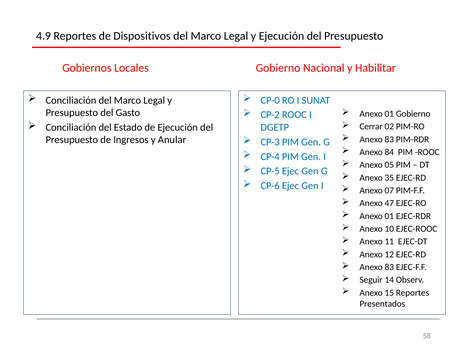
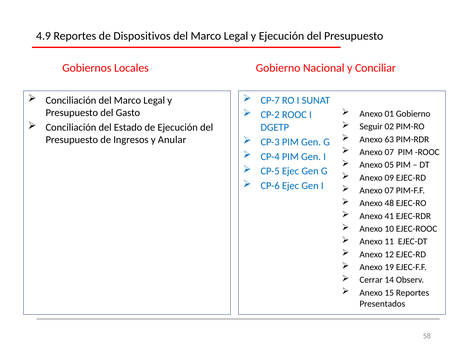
Habilitar: Habilitar -> Conciliar (375, 68)
CP-0: CP-0 -> CP-7 (270, 100)
Cerrar: Cerrar -> Seguir (371, 126)
83: 83 -> 63 (389, 139)
84: 84 -> 07 (389, 152)
35: 35 -> 09 (389, 178)
47: 47 -> 48 (389, 203)
01: 01 -> 41 (389, 216)
83: 83 -> 19 (389, 267)
Seguir: Seguir -> Cerrar (371, 280)
